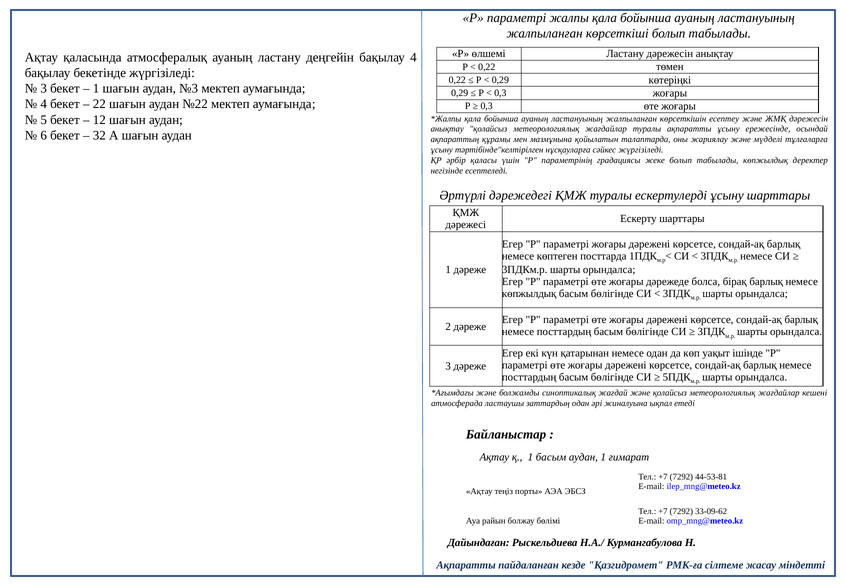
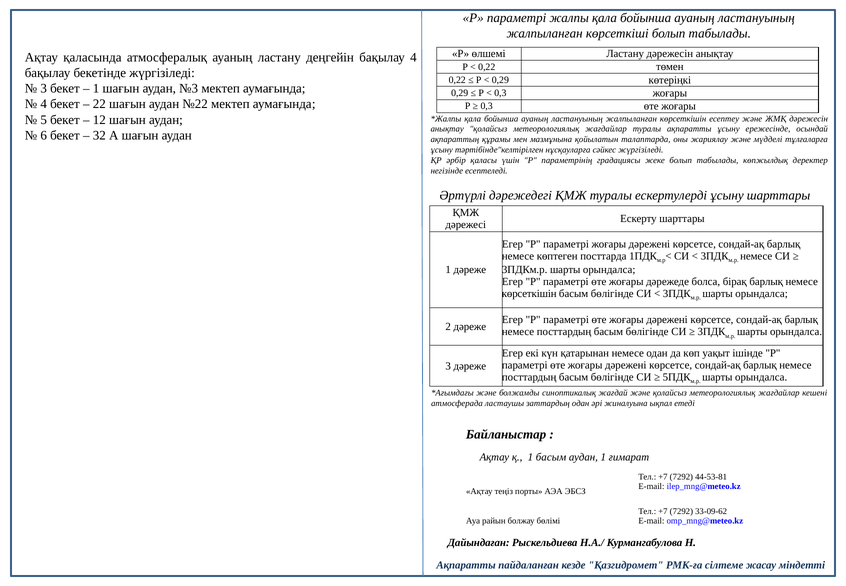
көпжылдық: көпжылдық -> көрсеткішін (529, 293)
